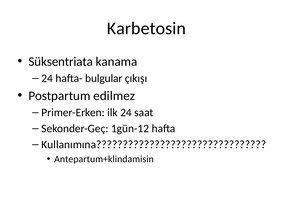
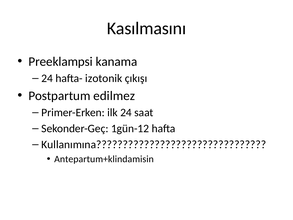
Karbetosin: Karbetosin -> Kasılmasını (146, 28)
Süksentriata: Süksentriata -> Preeklampsi (61, 61)
bulgular: bulgular -> izotonik (104, 78)
